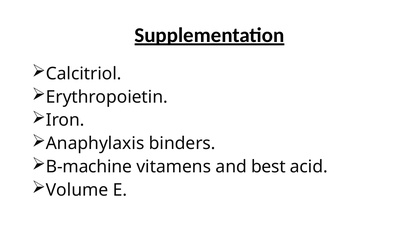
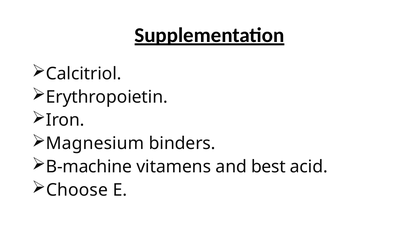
Anaphylaxis: Anaphylaxis -> Magnesium (95, 143)
Volume: Volume -> Choose (77, 190)
